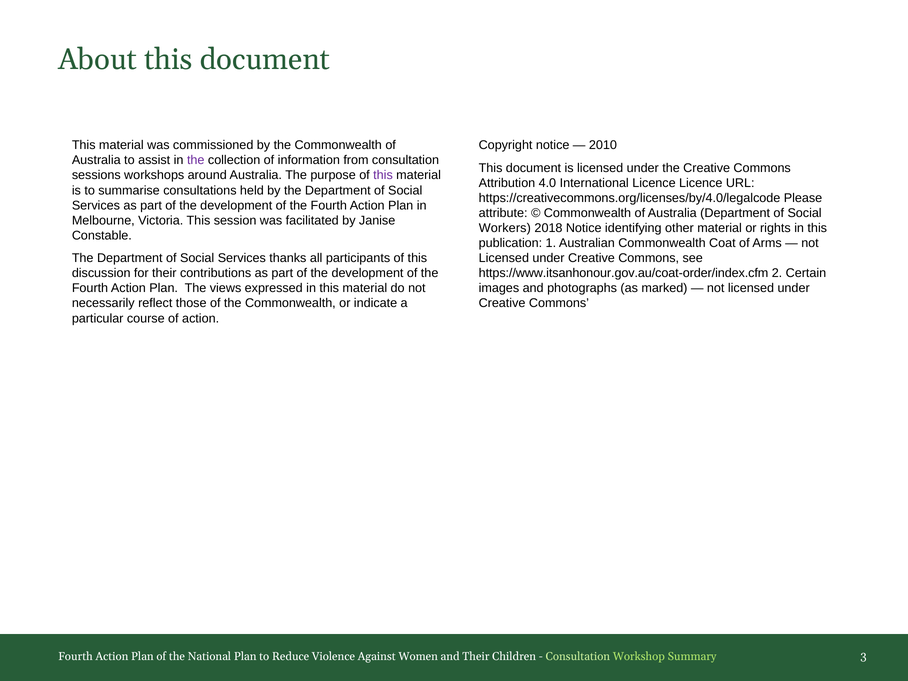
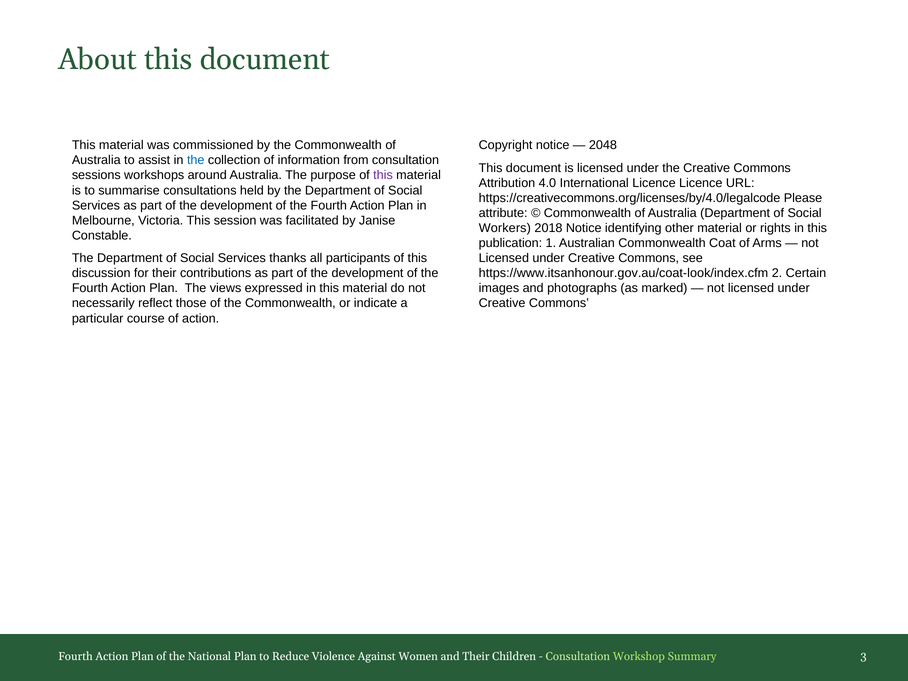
2010: 2010 -> 2048 (603, 145)
the colour: purple -> blue (196, 160)
https://www.itsanhonour.gov.au/coat-order/index.cfm: https://www.itsanhonour.gov.au/coat-order/index.cfm -> https://www.itsanhonour.gov.au/coat-look/index.cfm (623, 273)
